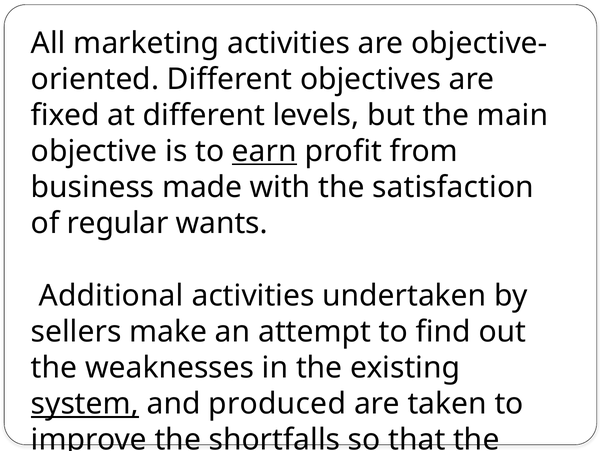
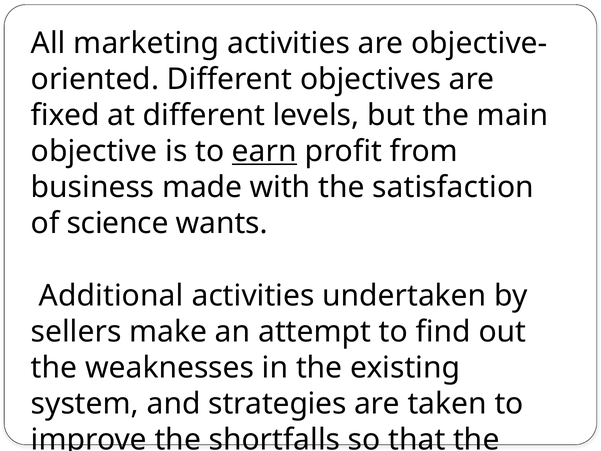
regular: regular -> science (118, 223)
system underline: present -> none (85, 404)
produced: produced -> strategies (277, 404)
